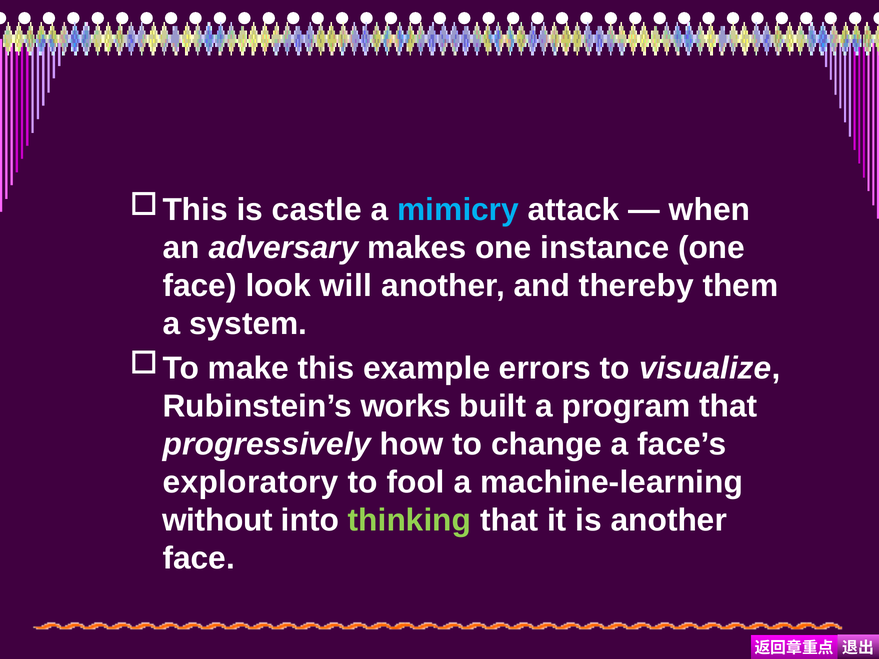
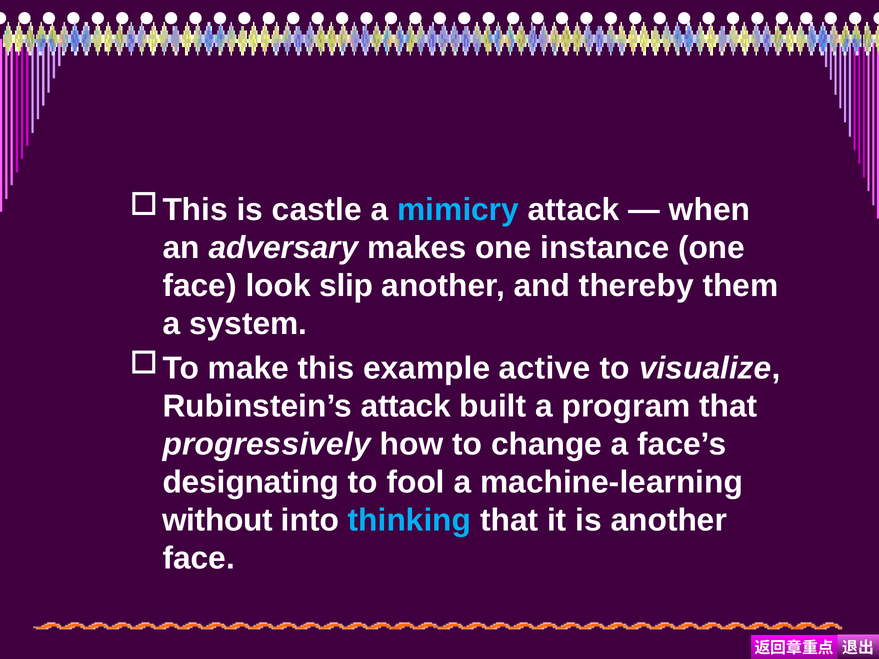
will: will -> slip (346, 286)
errors: errors -> active (545, 368)
Rubinstein’s works: works -> attack (406, 406)
exploratory: exploratory -> designating (251, 483)
thinking colour: light green -> light blue (410, 521)
